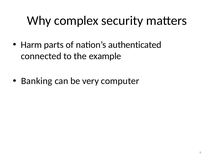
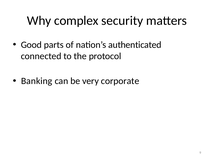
Harm: Harm -> Good (31, 45)
example: example -> protocol (105, 56)
computer: computer -> corporate (120, 81)
